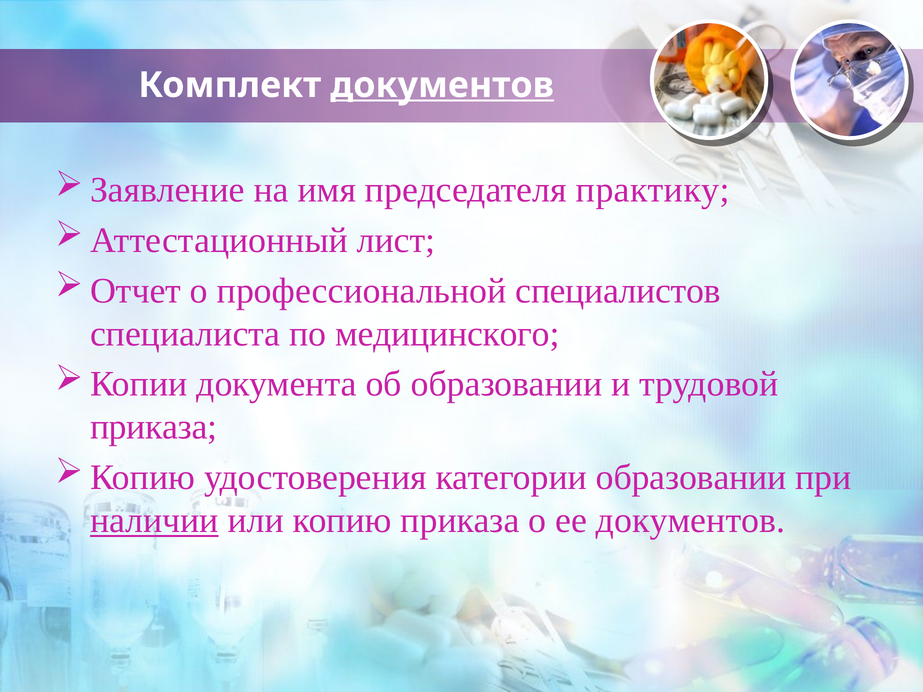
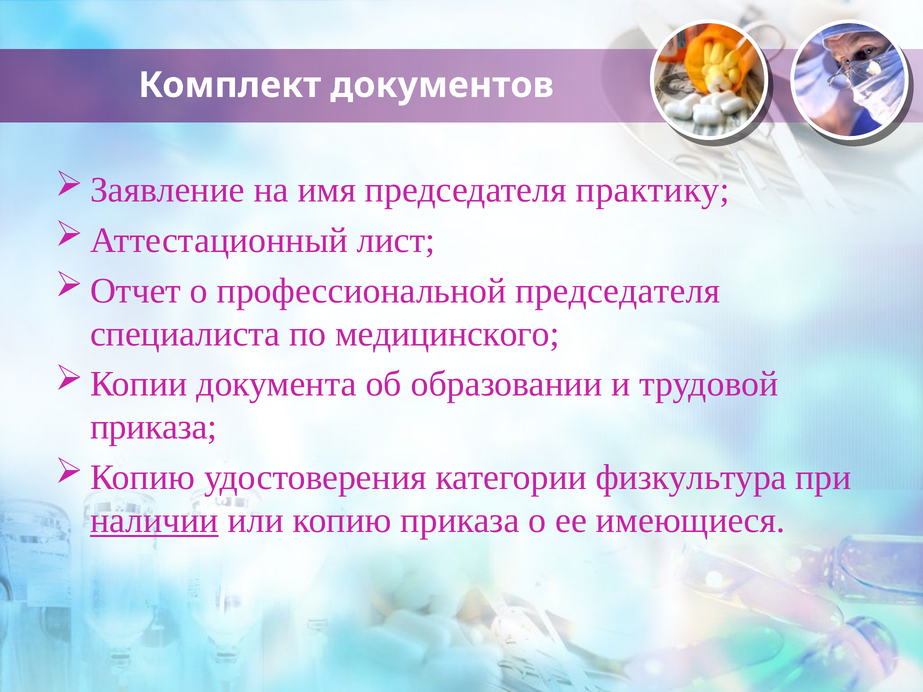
документов underline: present -> none (442, 85)
профессиональной специалистов: специалистов -> председателя (618, 291)
категории образовании: образовании -> физкультура (691, 478)
ее документов: документов -> имеющиеся (691, 521)
